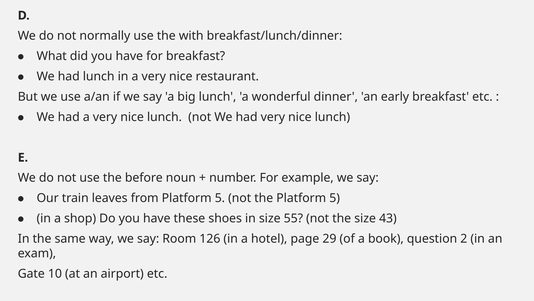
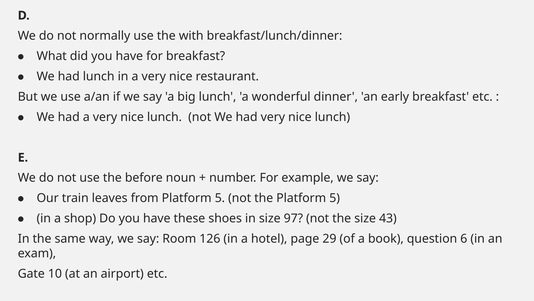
55: 55 -> 97 (293, 218)
2: 2 -> 6 (464, 238)
